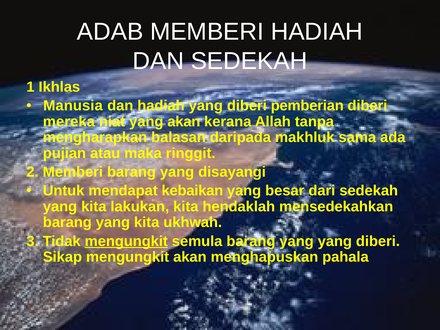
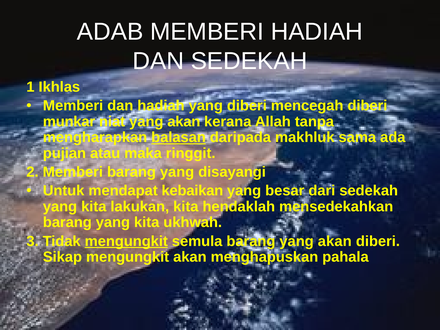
Manusia: Manusia -> Memberi (73, 106)
pemberian: pemberian -> mencegah (307, 106)
mereka: mereka -> munkar (69, 122)
balasan underline: none -> present (179, 137)
barang yang yang: yang -> akan (335, 241)
